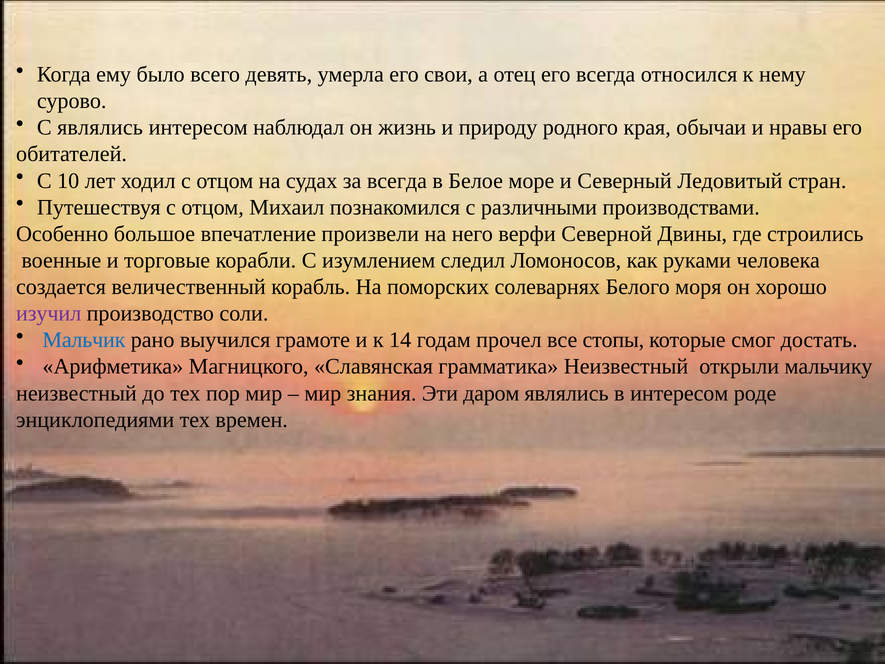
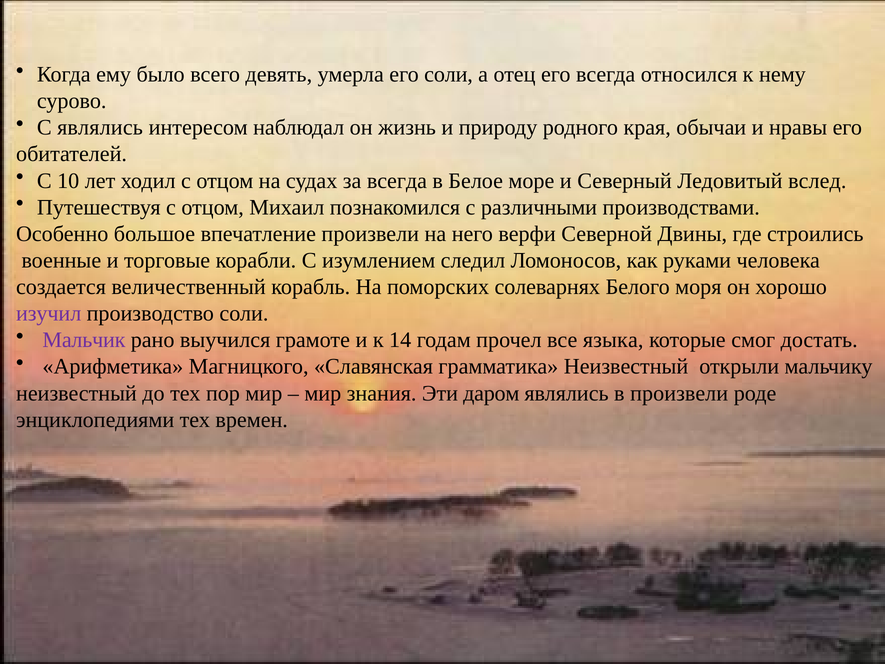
его свои: свои -> соли (449, 74)
стран: стран -> вслед (817, 181)
Мальчик colour: blue -> purple (84, 340)
стопы: стопы -> языка (613, 340)
в интересом: интересом -> произвели (679, 393)
